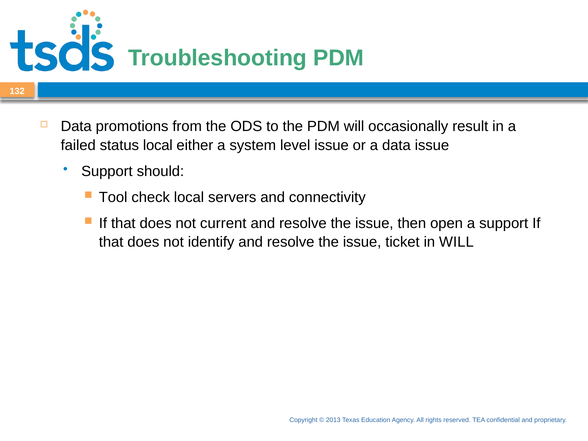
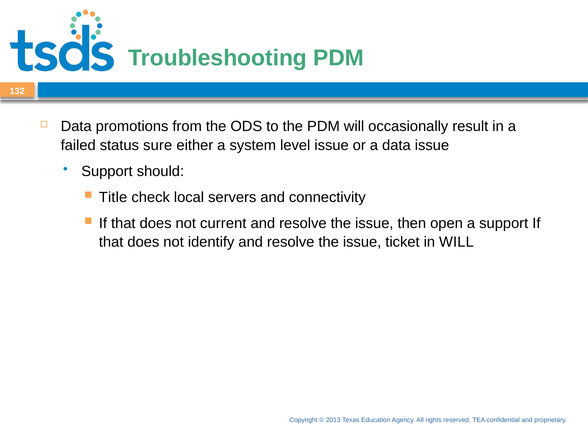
status local: local -> sure (158, 145)
Tool: Tool -> Title (113, 197)
